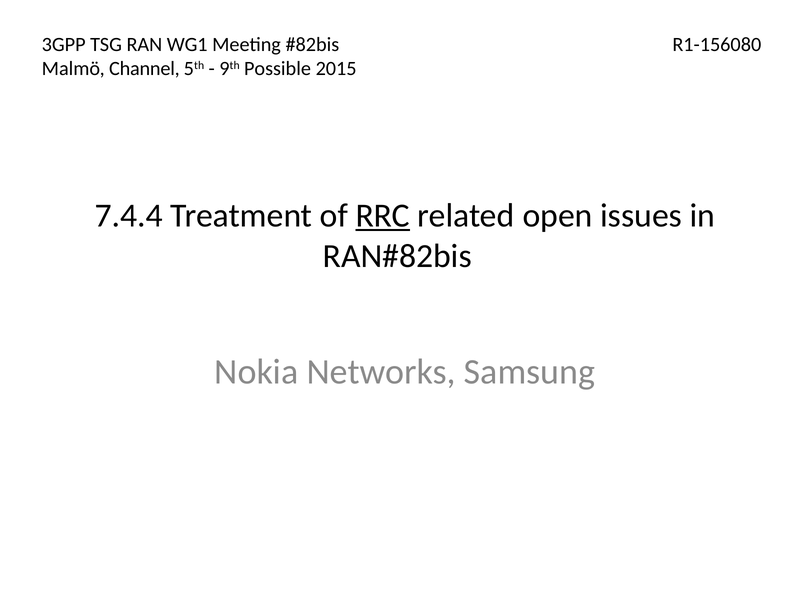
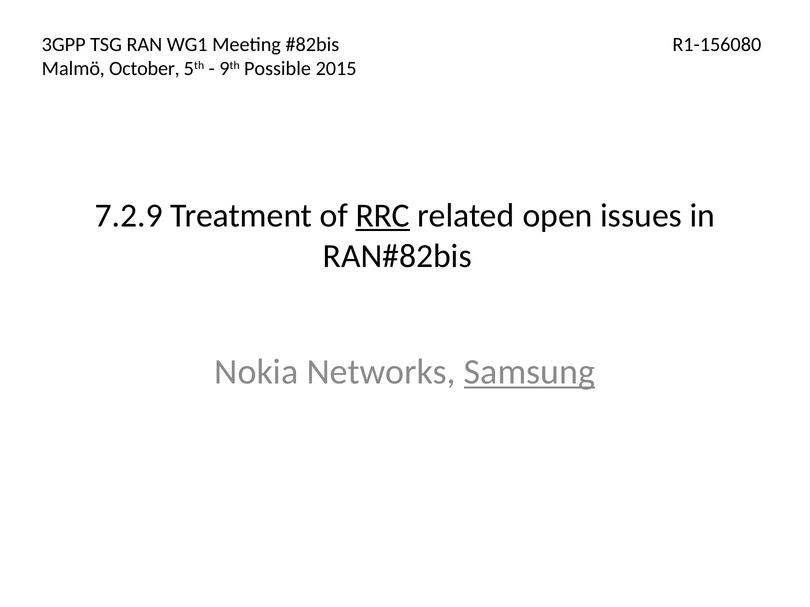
Channel: Channel -> October (144, 69)
7.4.4: 7.4.4 -> 7.2.9 (129, 216)
Samsung underline: none -> present (529, 372)
